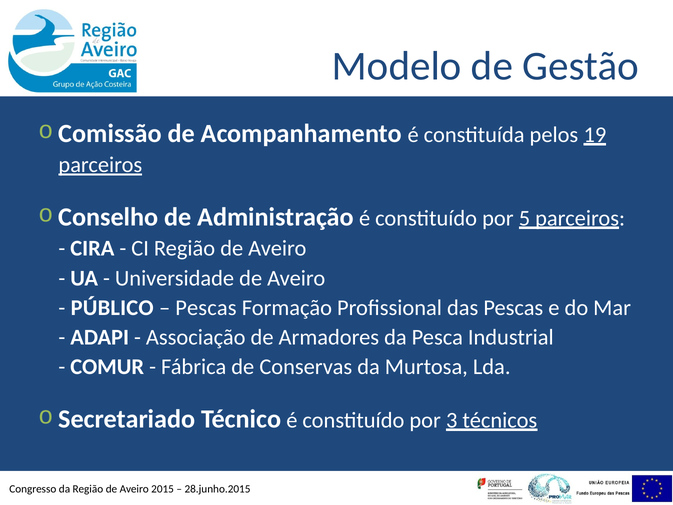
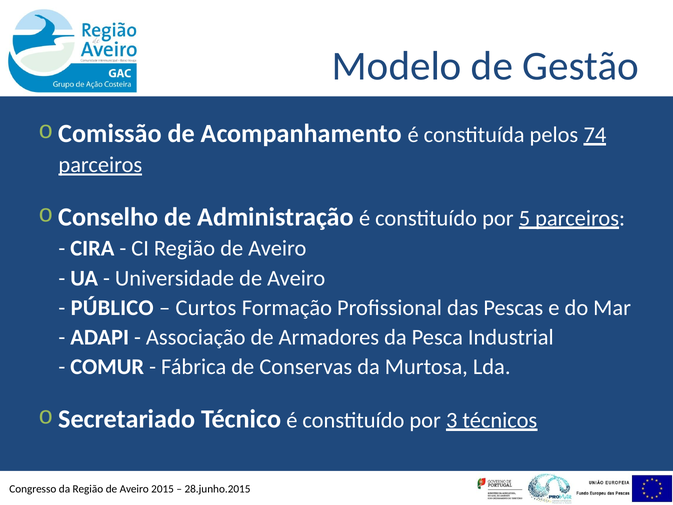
19: 19 -> 74 (595, 135)
Pescas: Pescas -> Curtos (206, 308)
